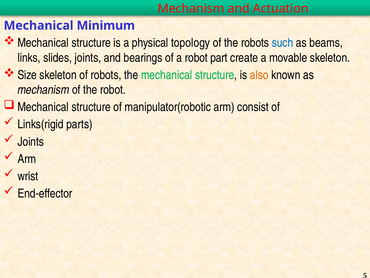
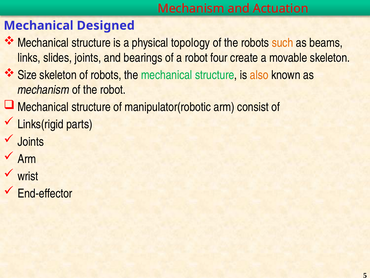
Minimum: Minimum -> Designed (106, 26)
such colour: blue -> orange (282, 43)
part: part -> four (219, 58)
